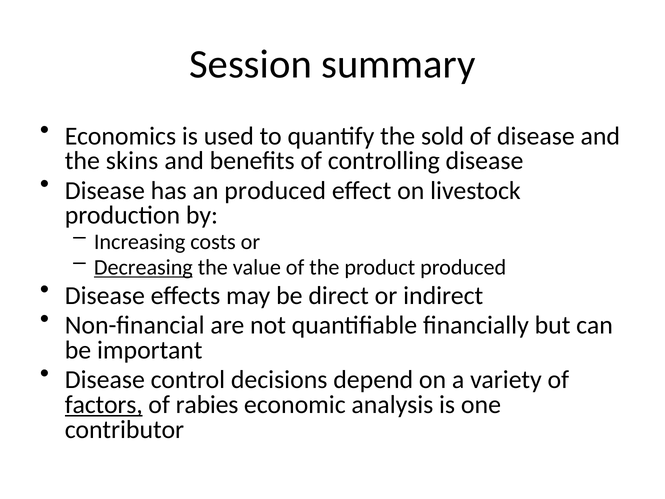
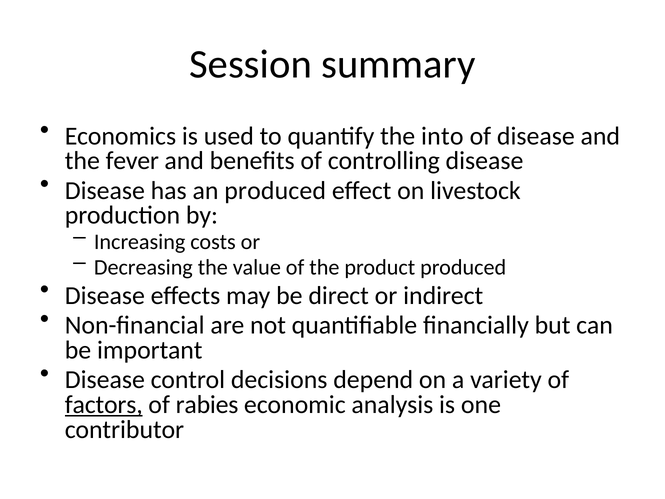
sold: sold -> into (442, 136)
skins: skins -> fever (132, 161)
Decreasing underline: present -> none (143, 267)
